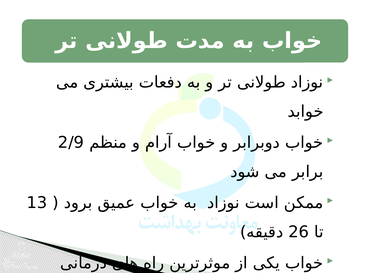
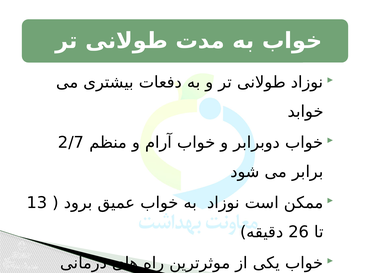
2/9: 2/9 -> 2/7 (71, 143)
